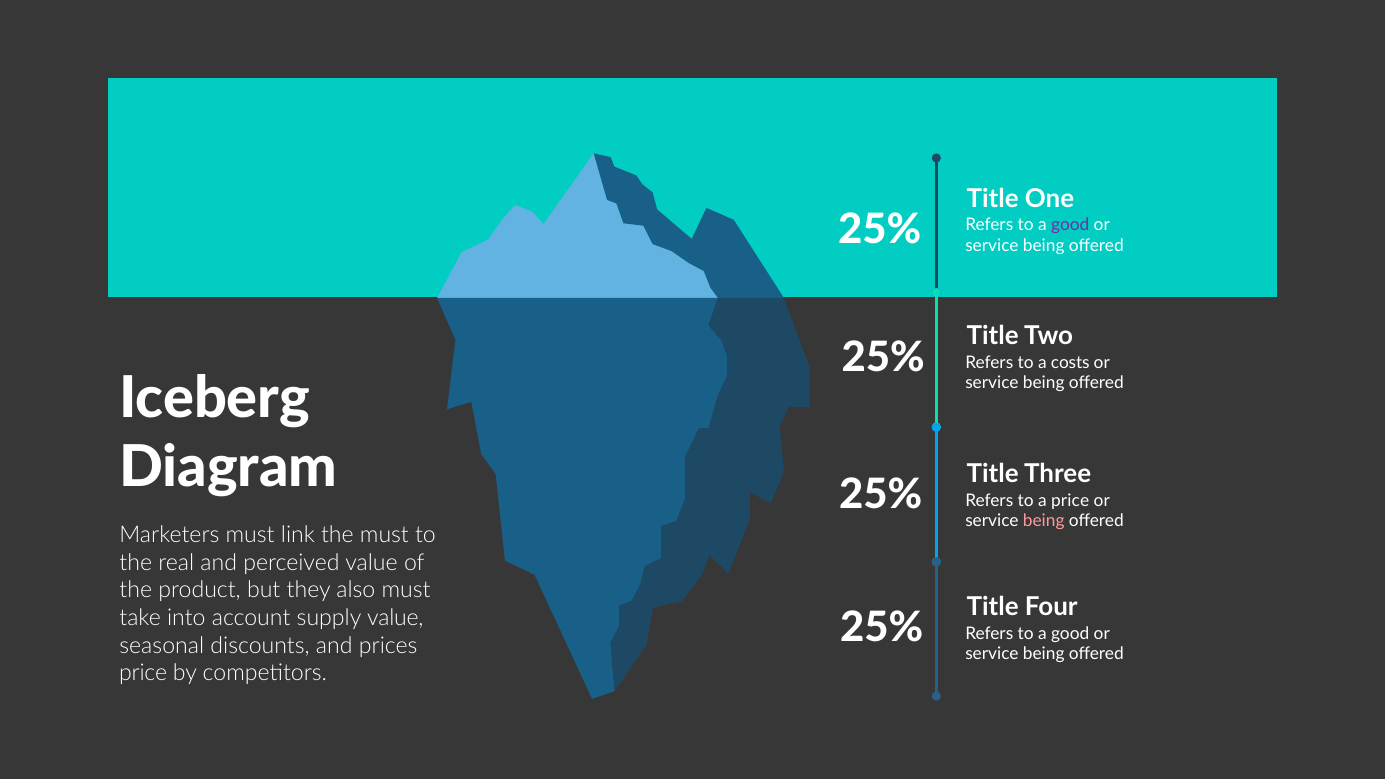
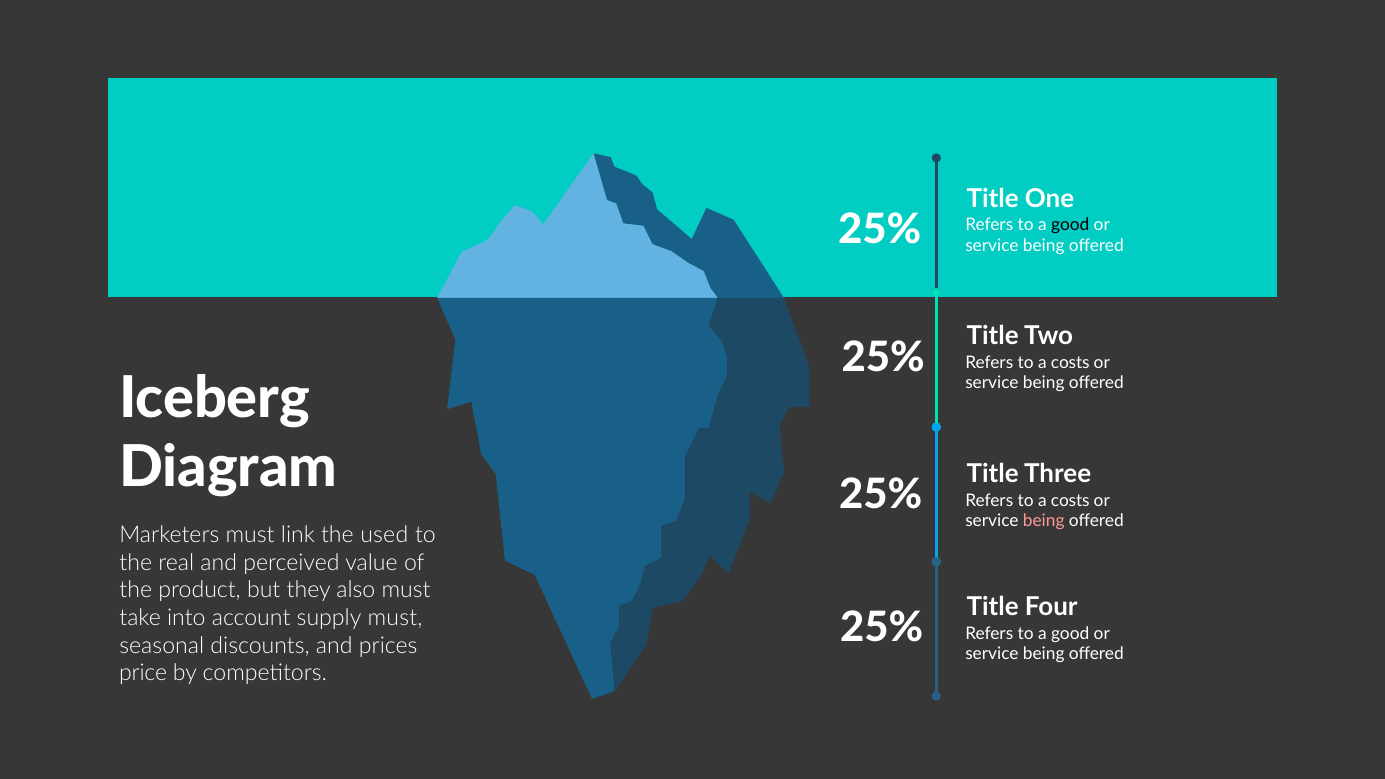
good colour: purple -> black (1070, 225)
price: price -> costs (1070, 500)
the must: must -> used (384, 535)
supply value: value -> must (395, 618)
